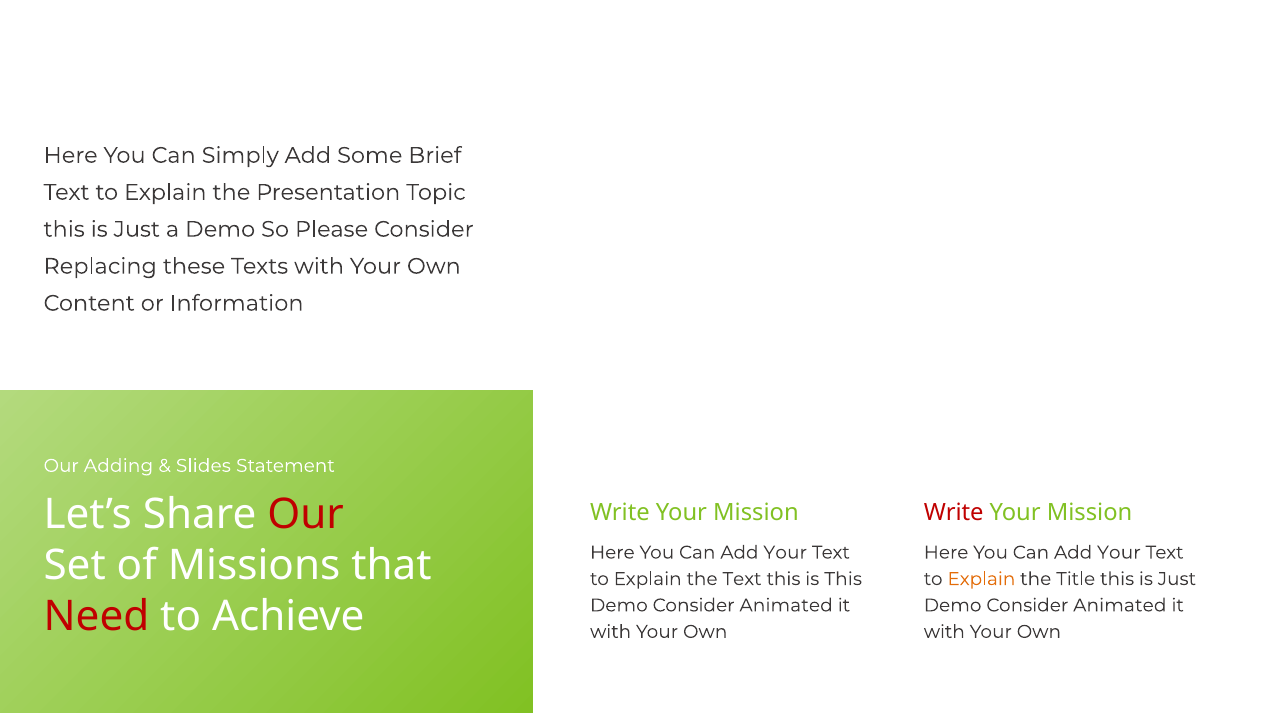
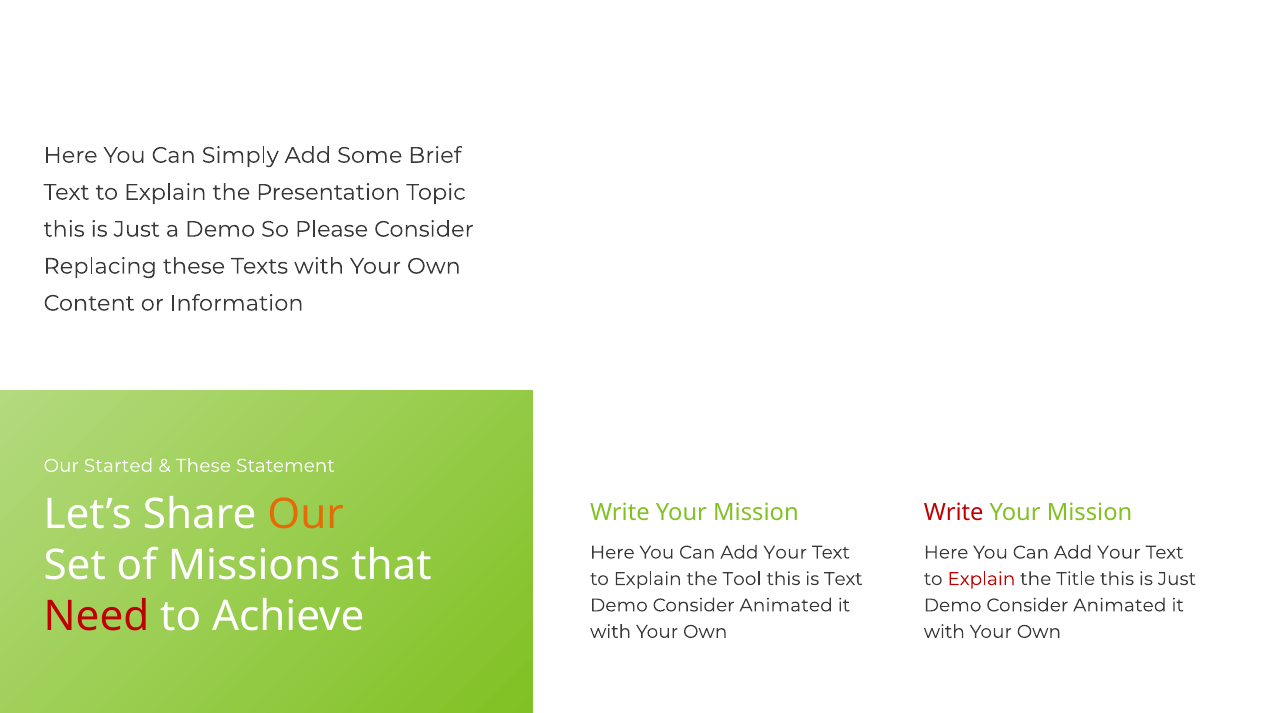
Adding: Adding -> Started (119, 466)
Slides: Slides -> These (203, 466)
Our colour: red -> orange (306, 515)
Text: Text -> Tool (742, 579)
is This: This -> Text (843, 579)
Explain colour: orange -> red (981, 579)
